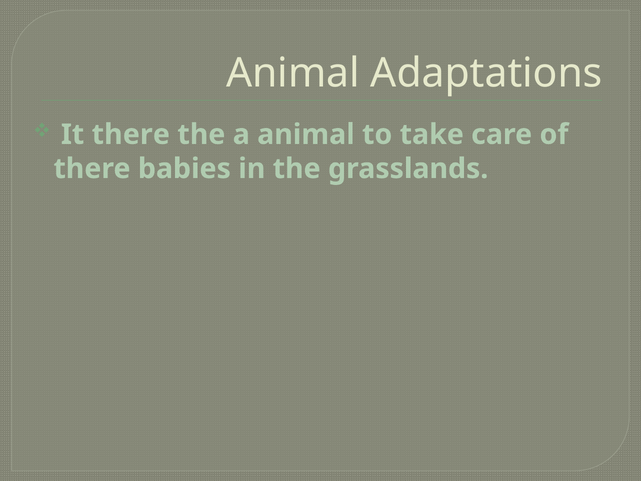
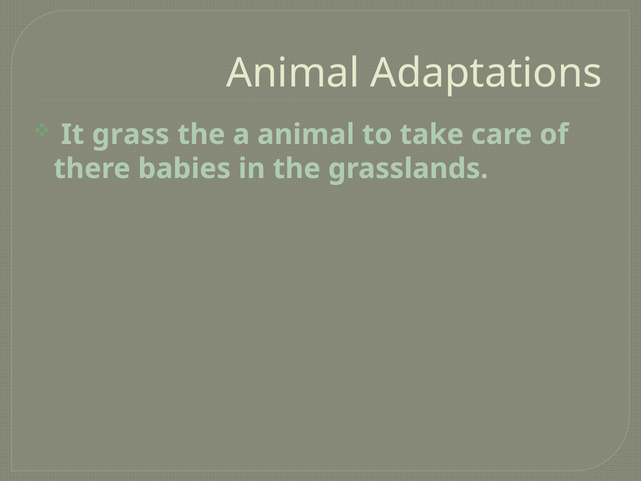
It there: there -> grass (131, 134)
